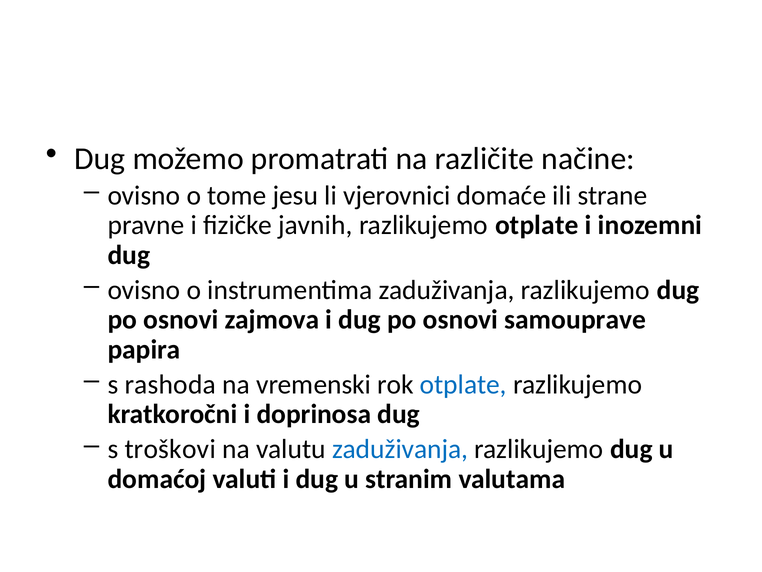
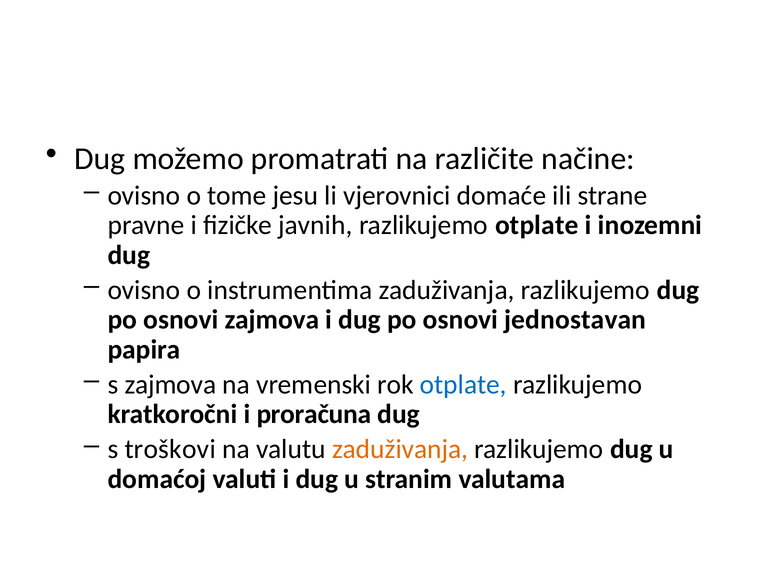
samouprave: samouprave -> jednostavan (575, 320)
s rashoda: rashoda -> zajmova (170, 384)
doprinosa: doprinosa -> proračuna (314, 414)
zaduživanja colour: blue -> orange (400, 449)
